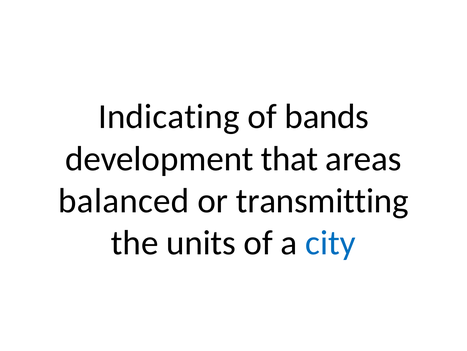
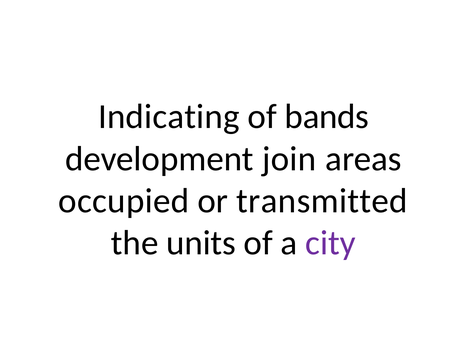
that: that -> join (289, 158)
balanced: balanced -> occupied (124, 201)
transmitting: transmitting -> transmitted (322, 201)
city colour: blue -> purple (330, 243)
